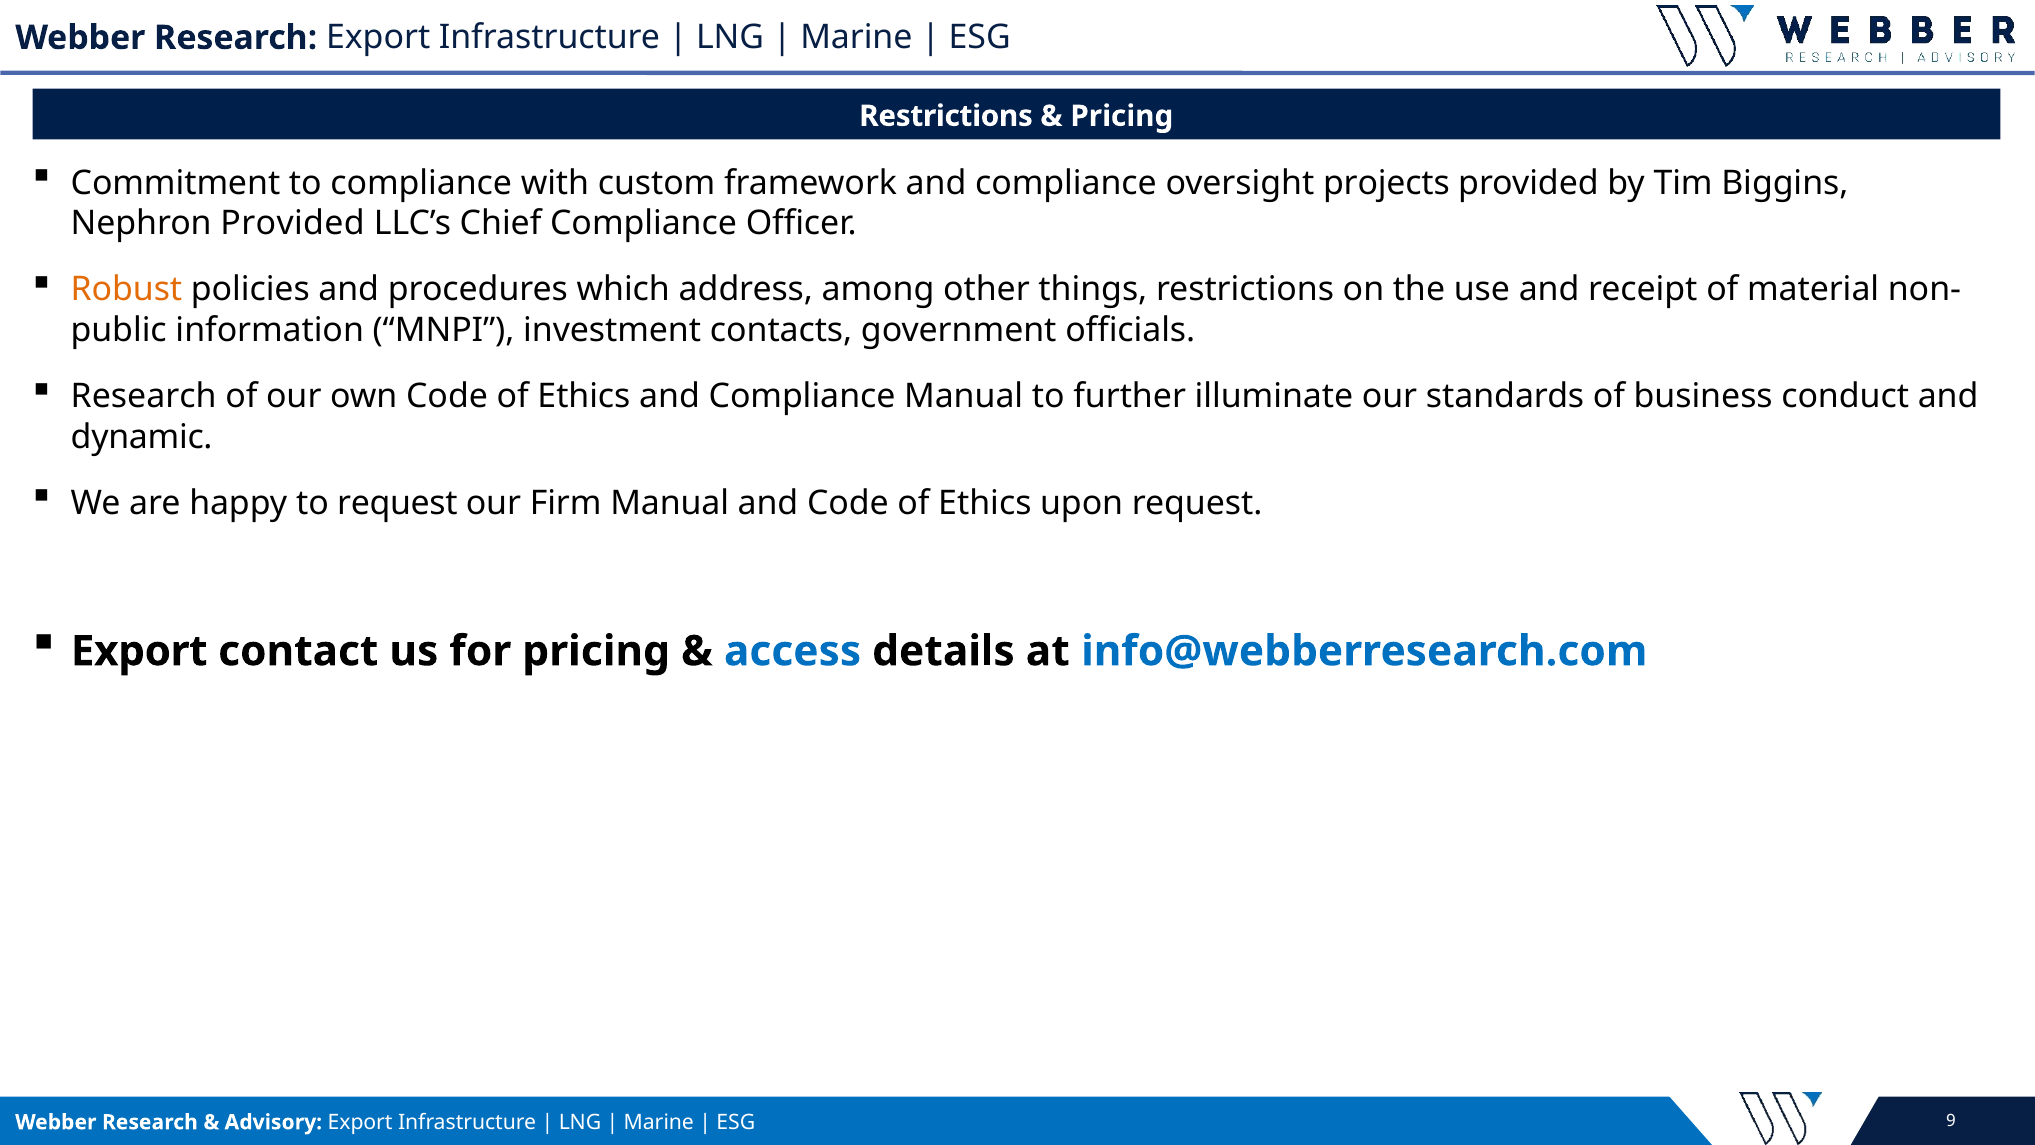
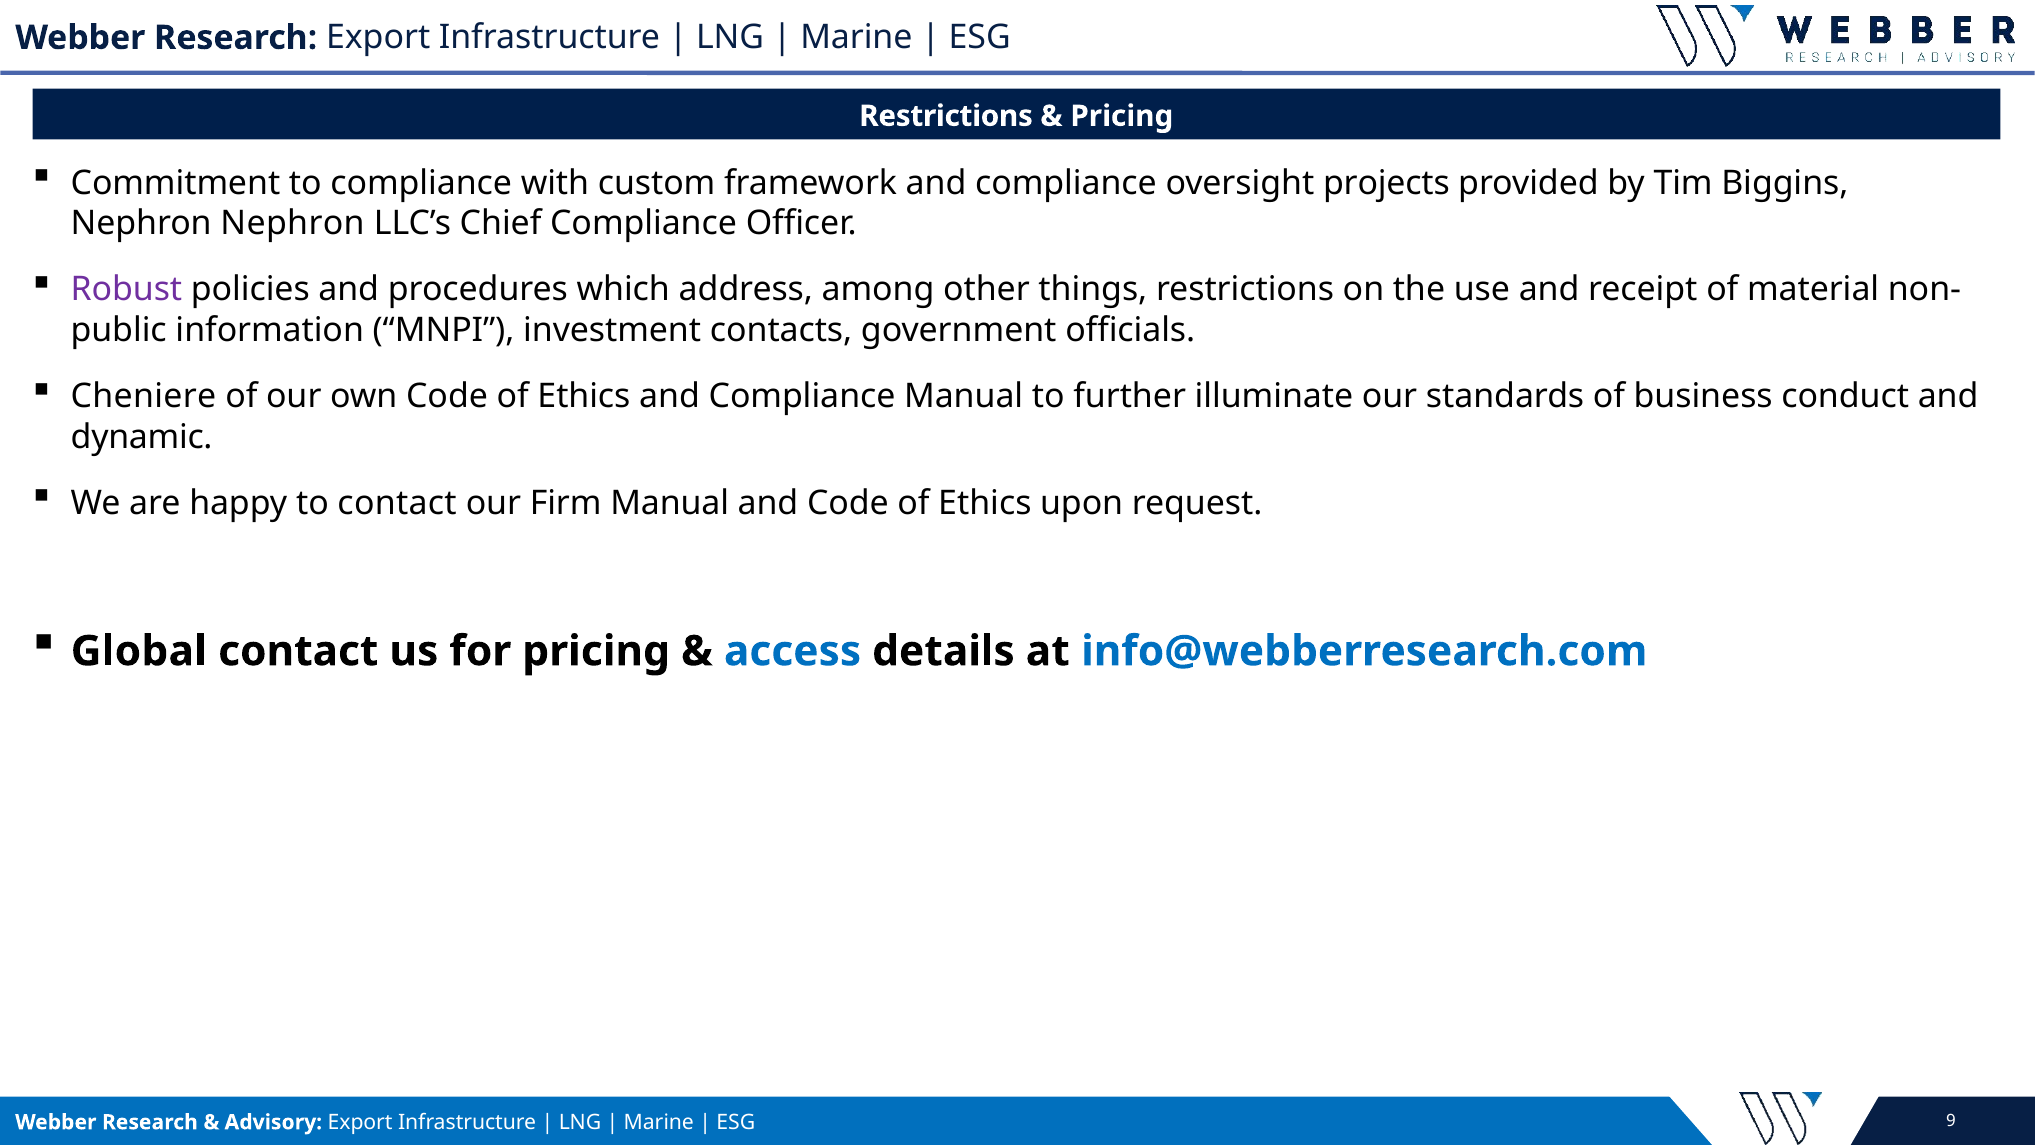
Nephron Provided: Provided -> Nephron (293, 224)
Robust colour: orange -> purple (126, 290)
Research: Research -> Cheniere (143, 396)
to request: request -> contact (397, 503)
Export: Export -> Global (139, 651)
